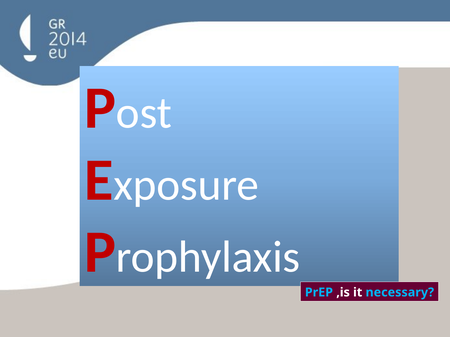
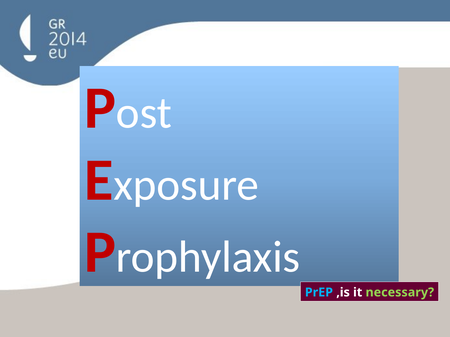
necessary colour: light blue -> light green (400, 293)
